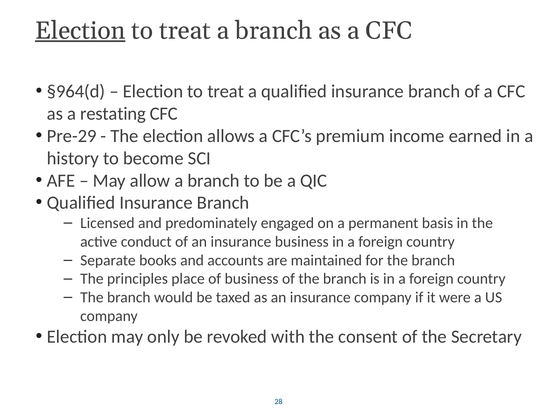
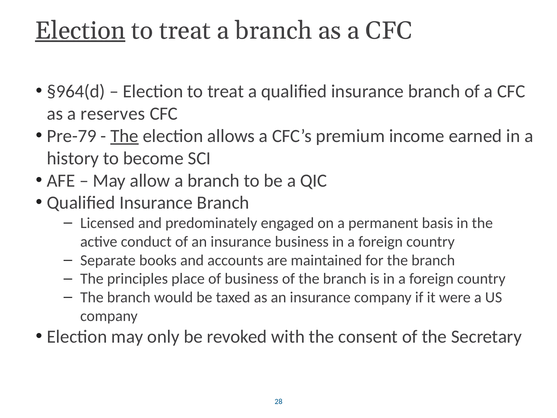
restating: restating -> reserves (113, 114)
Pre-29: Pre-29 -> Pre-79 (72, 136)
The underline: none -> present (124, 136)
